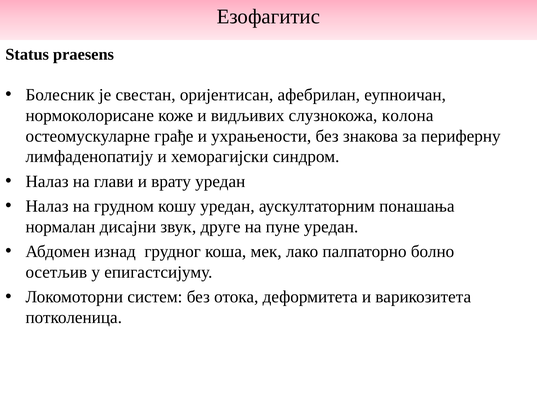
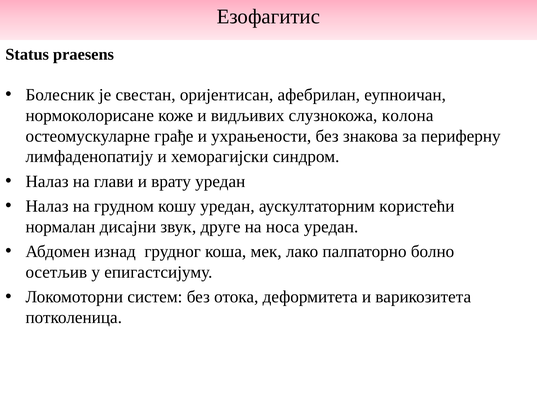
понашања: понашања -> користећи (417, 206)
пуне: пуне -> носа (283, 227)
